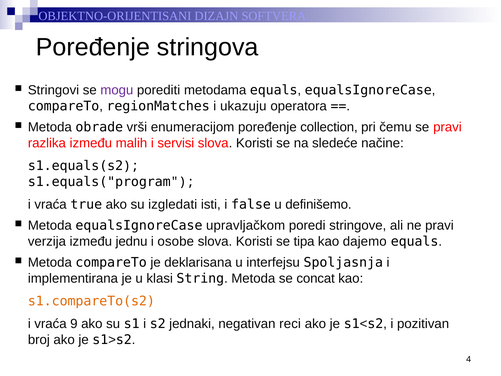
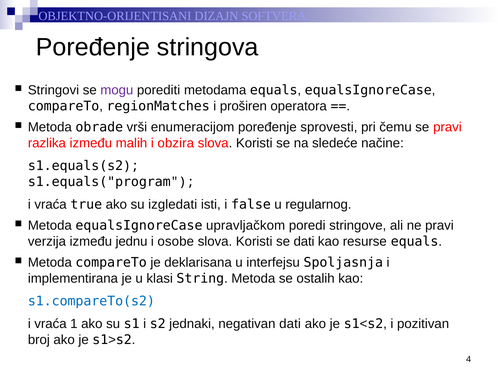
ukazuju: ukazuju -> proširen (243, 106)
collection: collection -> sprovesti (329, 127)
servisi: servisi -> obzira (176, 143)
definišemo: definišemo -> regularnog (318, 204)
se tipa: tipa -> dati (304, 241)
dajemo: dajemo -> resurse (365, 241)
concat: concat -> ostalih (316, 278)
s1.compareTo(s2 colour: orange -> blue (91, 301)
9: 9 -> 1 (74, 324)
negativan reci: reci -> dati (290, 324)
